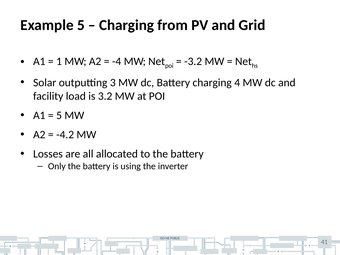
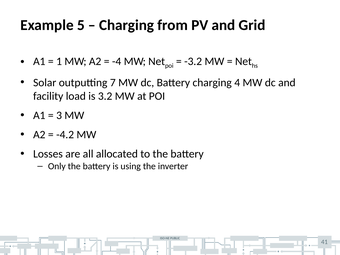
3: 3 -> 7 (113, 83)
5: 5 -> 3 (59, 115)
